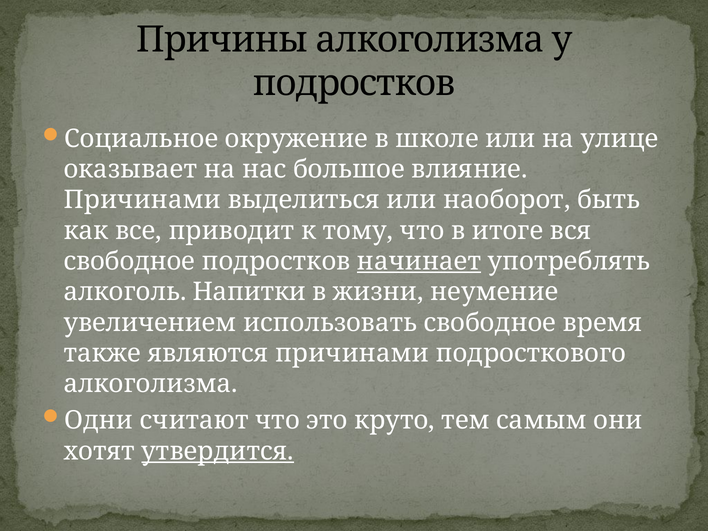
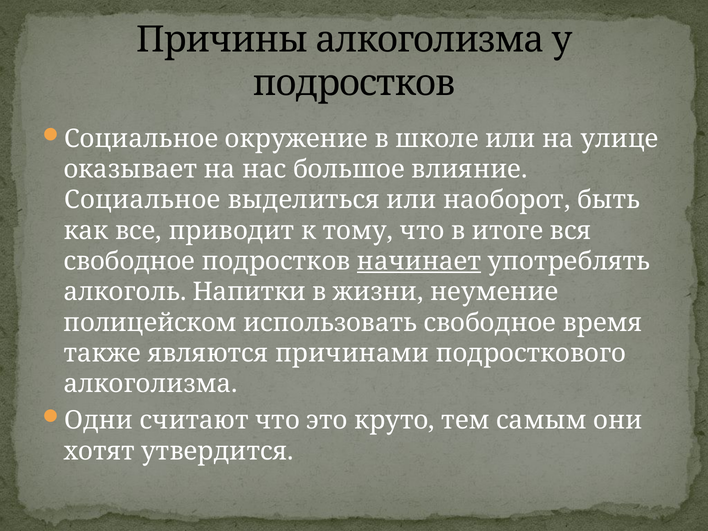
Причинами: Причинами -> Социальное (142, 200)
увеличением: увеличением -> полицейском (150, 323)
утвердится underline: present -> none (218, 451)
